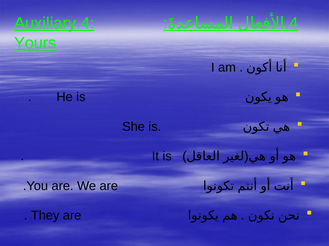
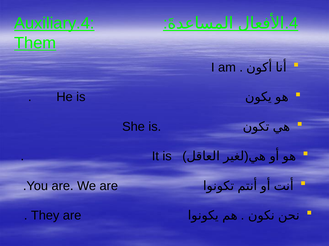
Yours: Yours -> Them (35, 43)
